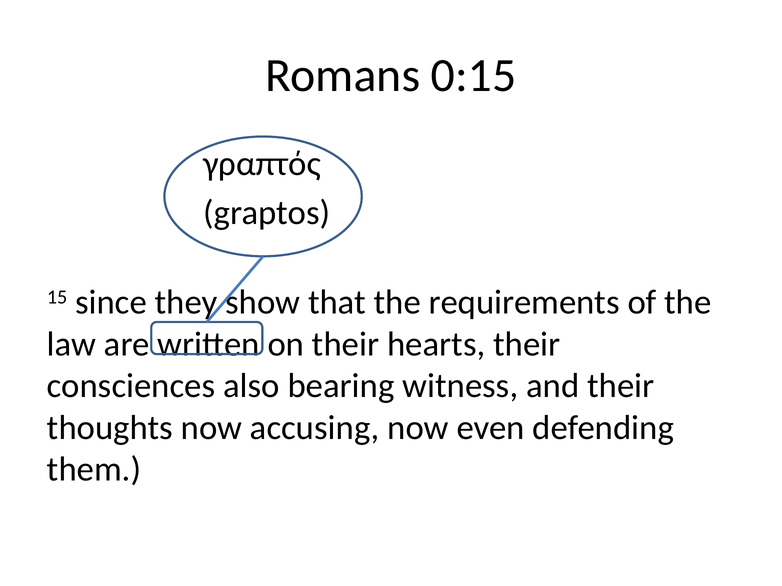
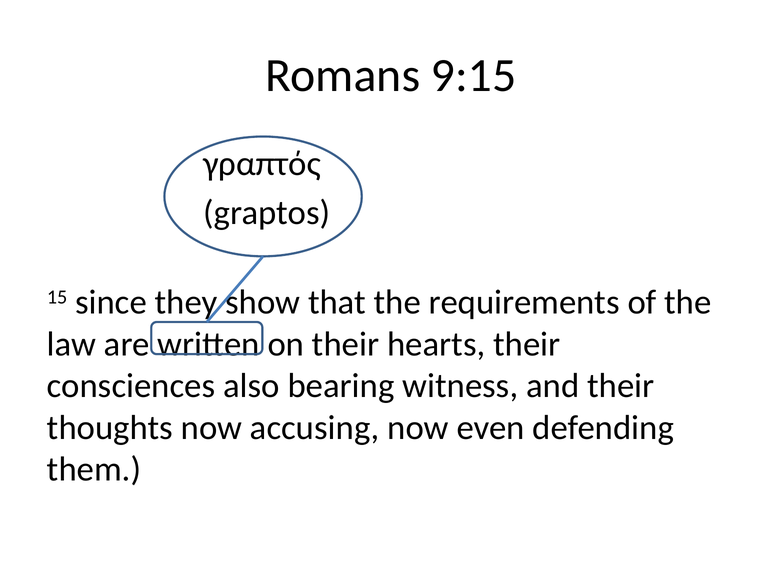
0:15: 0:15 -> 9:15 (474, 76)
